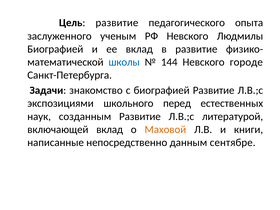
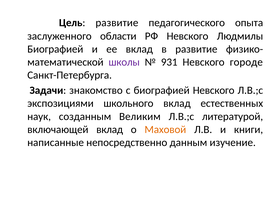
ученым: ученым -> области (118, 36)
школы colour: blue -> purple (124, 62)
144: 144 -> 931 (169, 62)
биографией Развитие: Развитие -> Невского (214, 90)
школьного перед: перед -> вклад (177, 103)
созданным Развитие: Развитие -> Великим (140, 116)
сентябре: сентябре -> изучение (233, 143)
